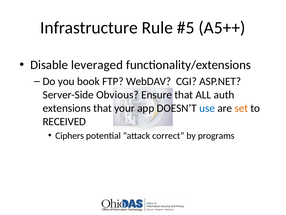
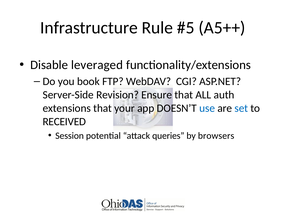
Obvious: Obvious -> Revision (118, 95)
set colour: orange -> blue (241, 108)
Ciphers: Ciphers -> Session (70, 135)
correct: correct -> queries (168, 135)
programs: programs -> browsers (216, 135)
